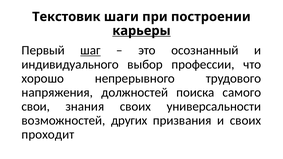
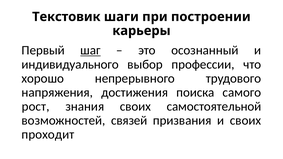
карьеры underline: present -> none (141, 31)
должностей: должностей -> достижения (135, 92)
свои: свои -> рост (36, 106)
универсальности: универсальности -> самостоятельной (214, 106)
других: других -> связей (129, 121)
